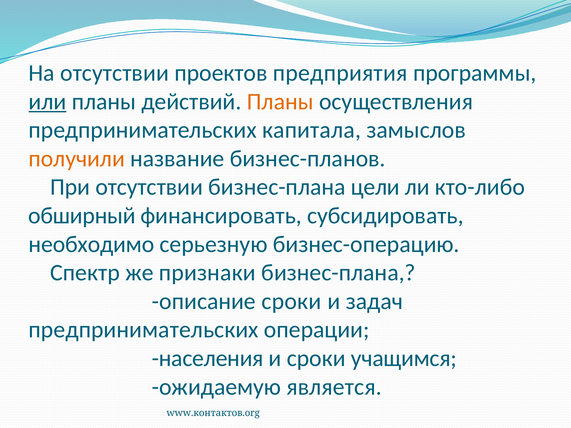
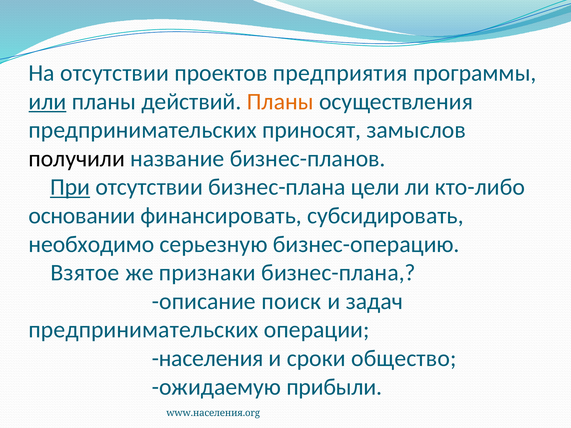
капитала: капитала -> приносят (312, 130)
получили colour: orange -> black (77, 159)
При underline: none -> present (70, 187)
обширный: обширный -> основании (82, 216)
Спектр: Спектр -> Взятое (85, 273)
описание сроки: сроки -> поиск (291, 301)
учащимся: учащимся -> общество (404, 359)
является: является -> прибыли (334, 387)
www.контактов.org: www.контактов.org -> www.населения.org (213, 413)
